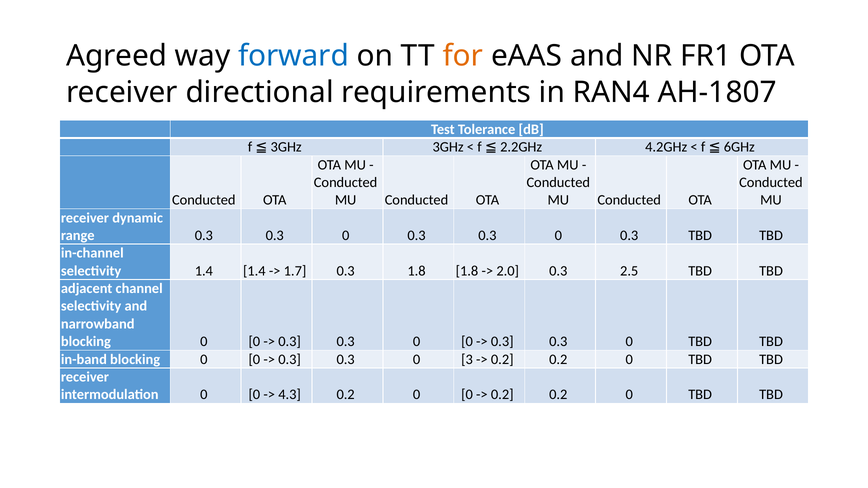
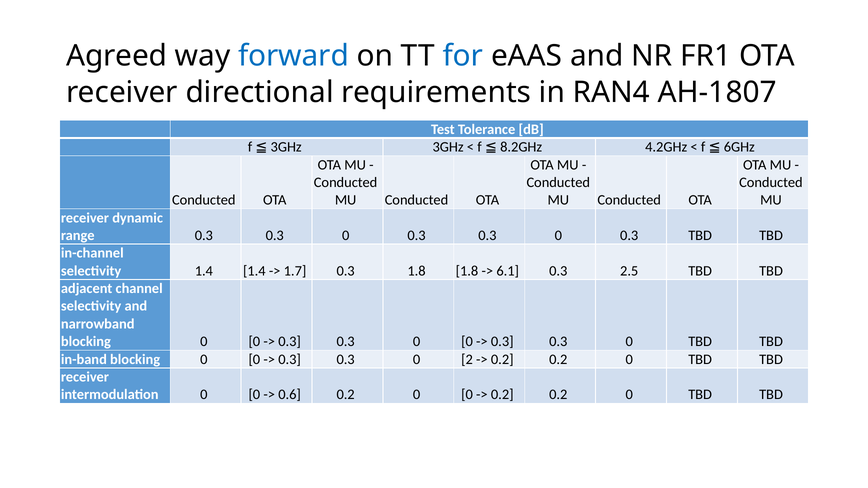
for colour: orange -> blue (463, 56)
2.2GHz: 2.2GHz -> 8.2GHz (521, 147)
2.0: 2.0 -> 6.1 (508, 271)
3: 3 -> 2 (467, 359)
4.3: 4.3 -> 0.6 (290, 395)
